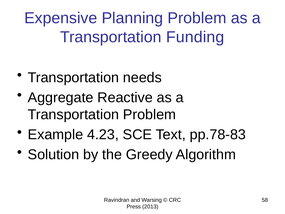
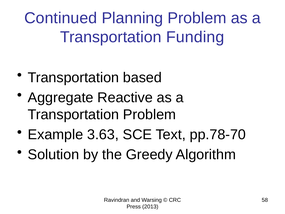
Expensive: Expensive -> Continued (61, 18)
needs: needs -> based (142, 77)
4.23: 4.23 -> 3.63 (103, 134)
pp.78-83: pp.78-83 -> pp.78-70 (218, 134)
